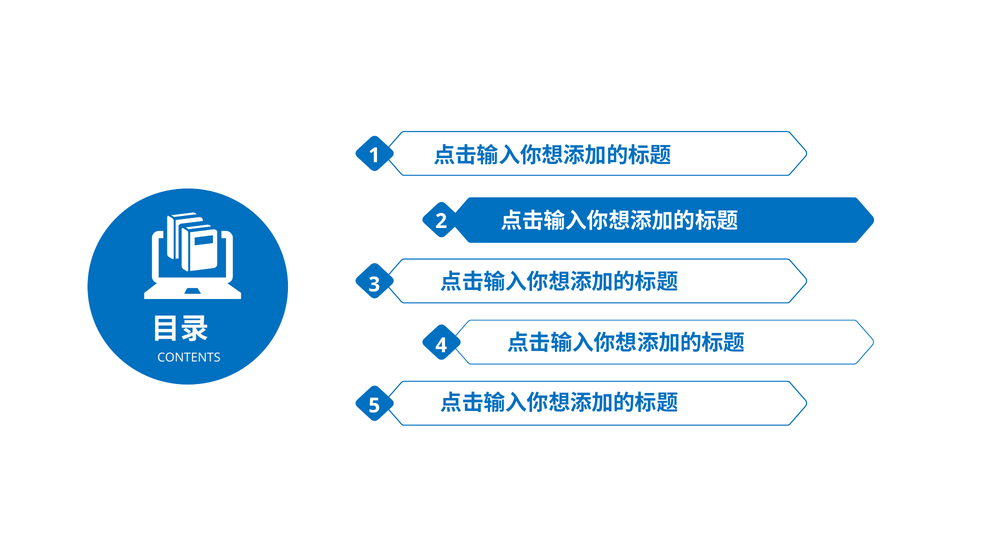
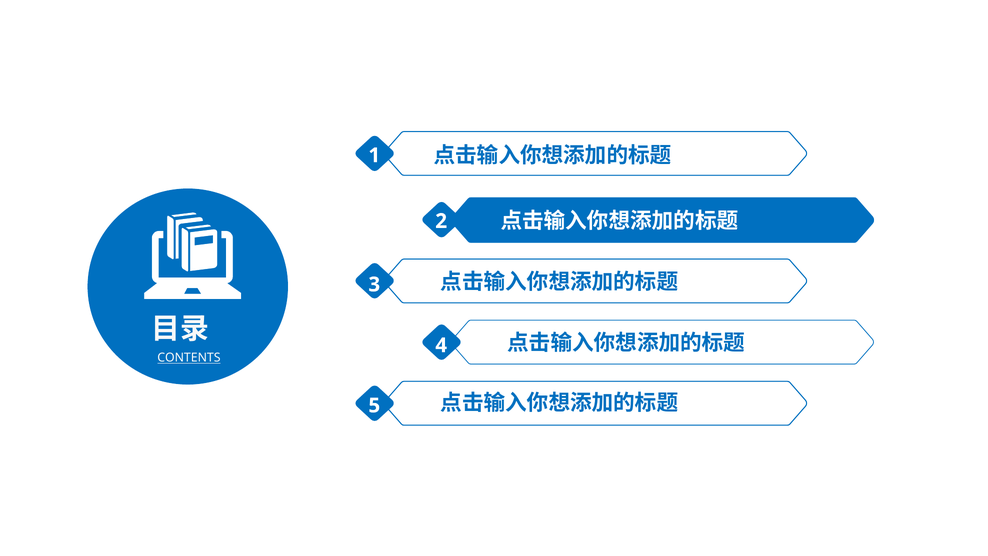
CONTENTS underline: none -> present (189, 358)
